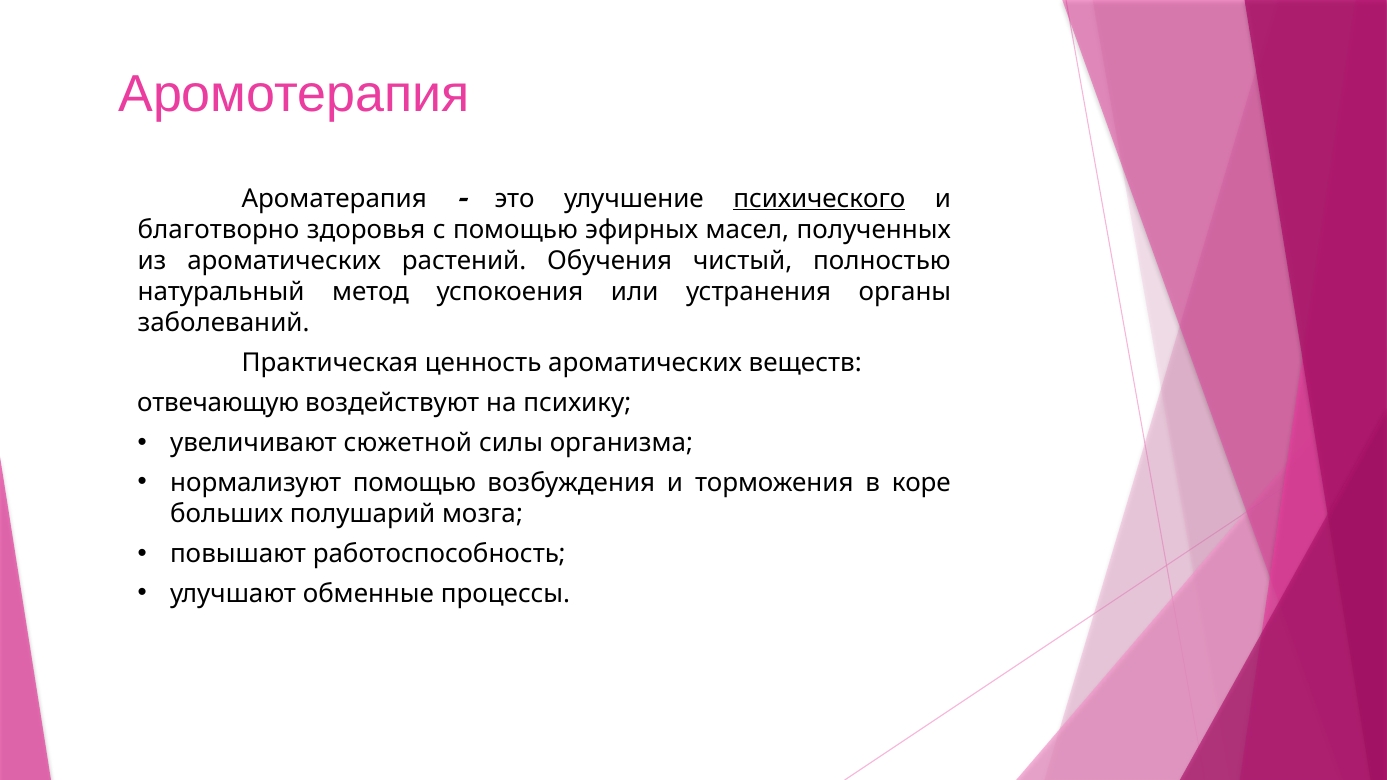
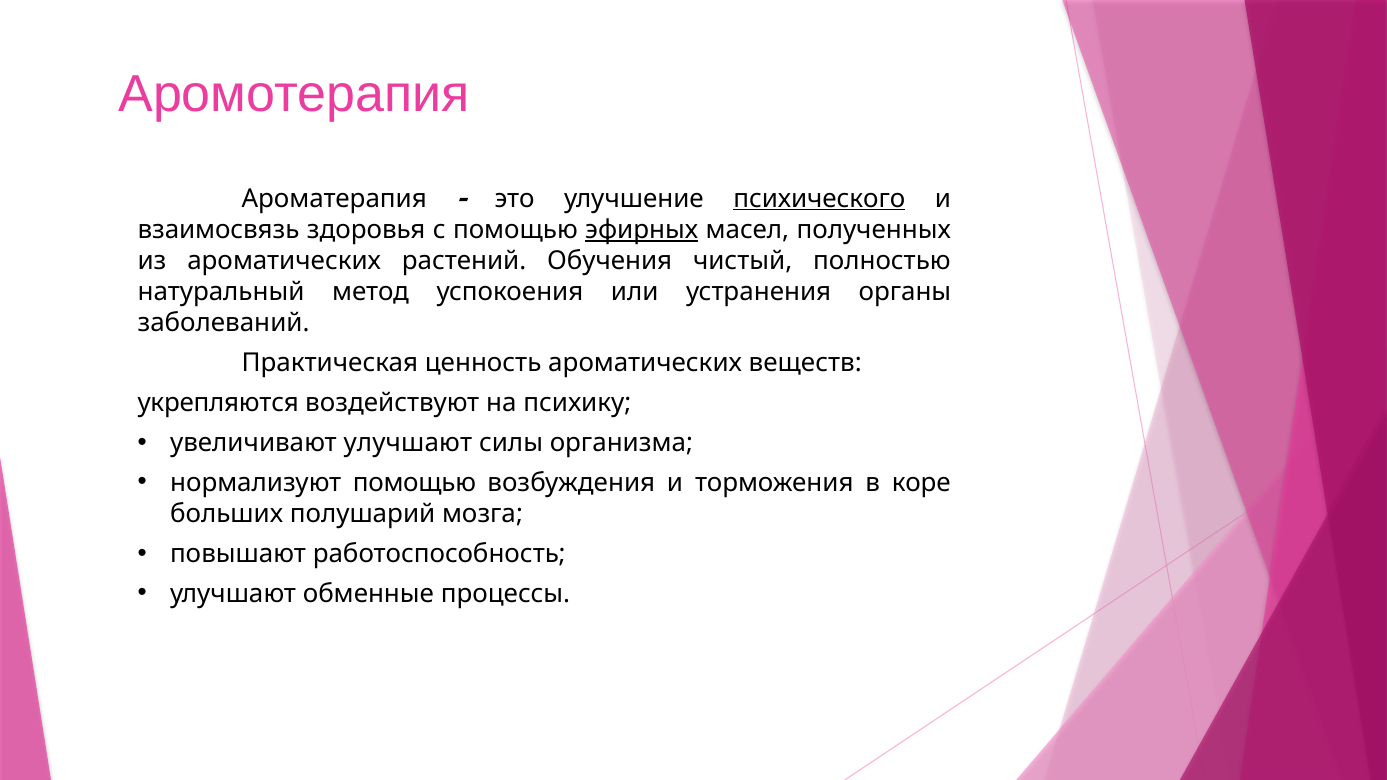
благотворно: благотворно -> взаимосвязь (219, 230)
эфирных underline: none -> present (642, 230)
отвечающую: отвечающую -> укрепляются (218, 403)
увеличивают сюжетной: сюжетной -> улучшают (408, 443)
